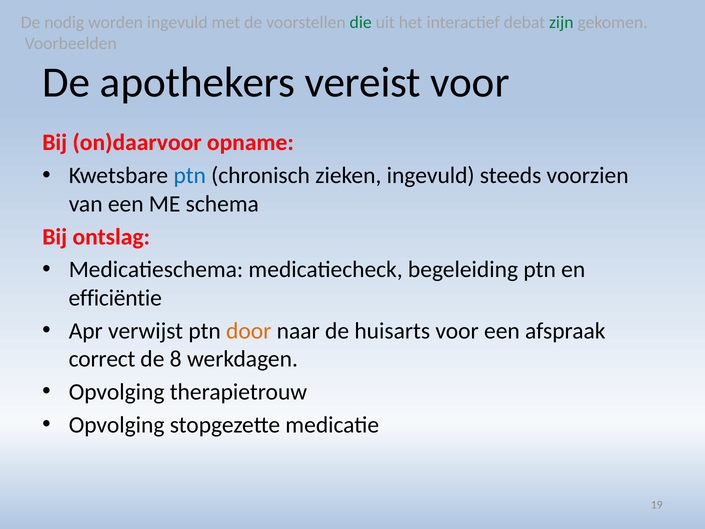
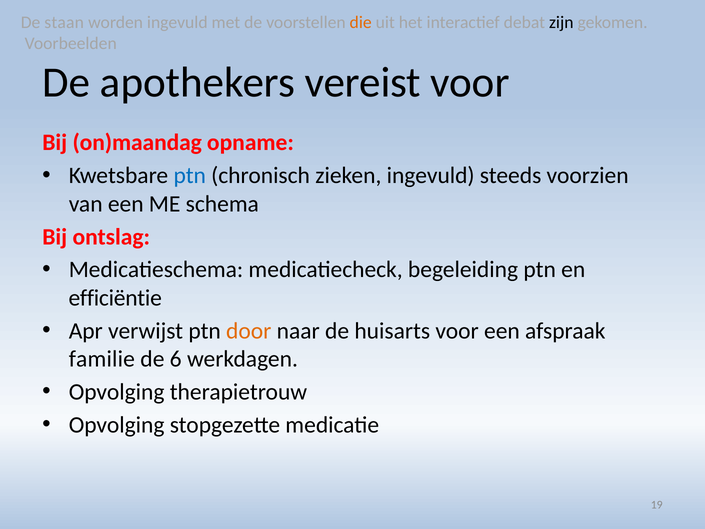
nodig: nodig -> staan (64, 22)
die colour: green -> orange (361, 22)
zijn colour: green -> black (561, 22)
on)daarvoor: on)daarvoor -> on)maandag (137, 143)
correct: correct -> familie (102, 359)
8: 8 -> 6 (176, 359)
